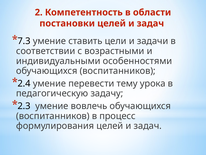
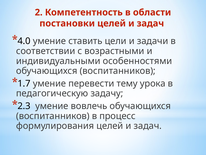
7.3: 7.3 -> 4.0 (24, 41)
2.4: 2.4 -> 1.7 (24, 83)
